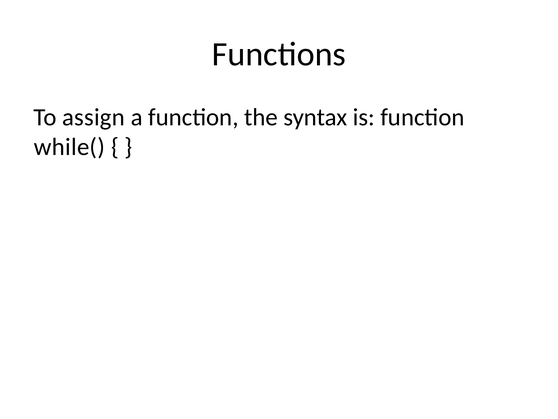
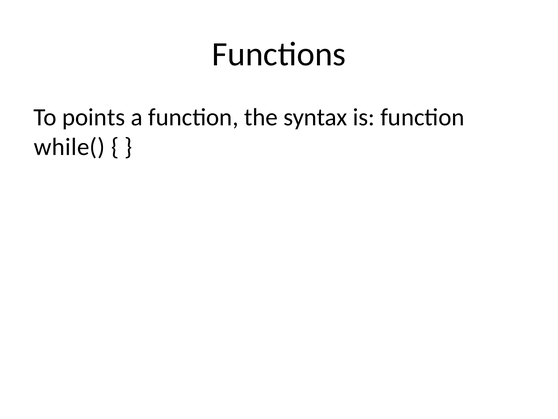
assign: assign -> points (94, 117)
